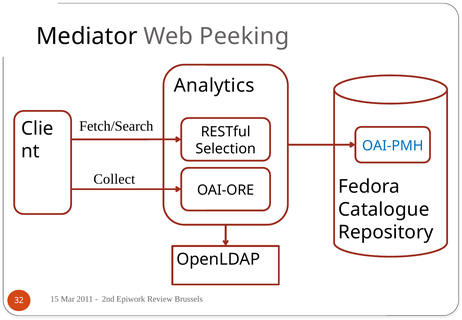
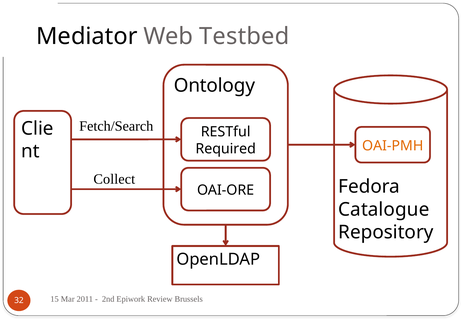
Peeking: Peeking -> Testbed (244, 36)
Analytics: Analytics -> Ontology (214, 86)
OAI-PMH colour: blue -> orange (393, 146)
Selection: Selection -> Required (226, 149)
